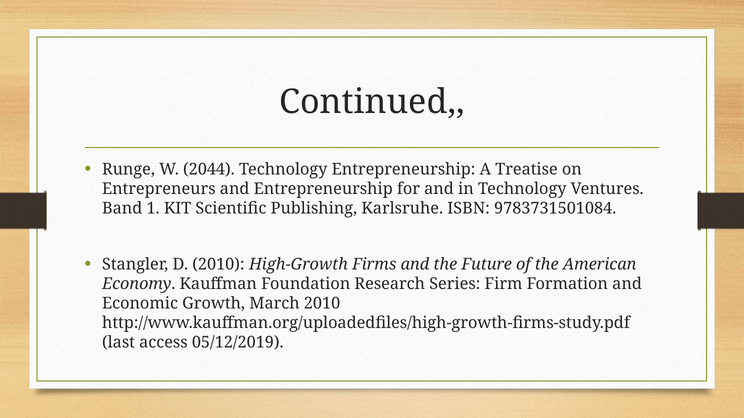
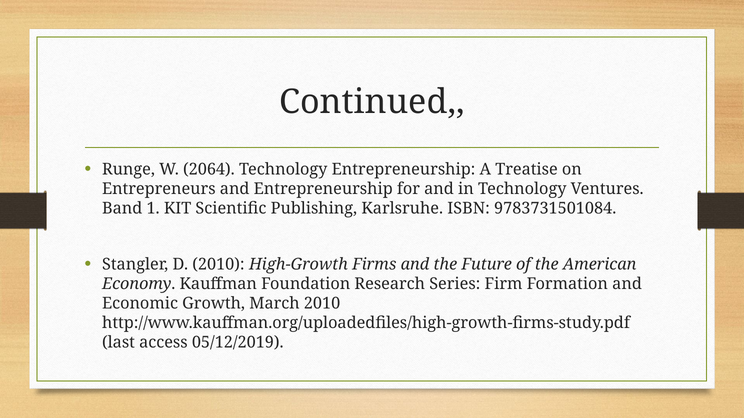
2044: 2044 -> 2064 (209, 170)
